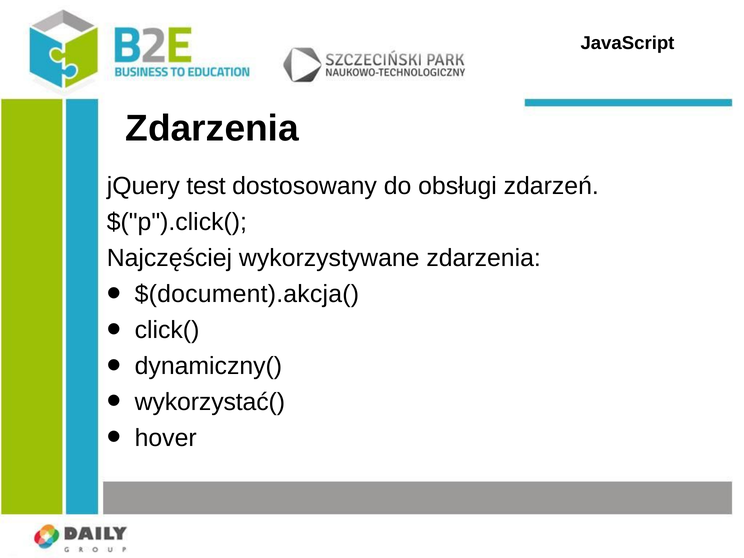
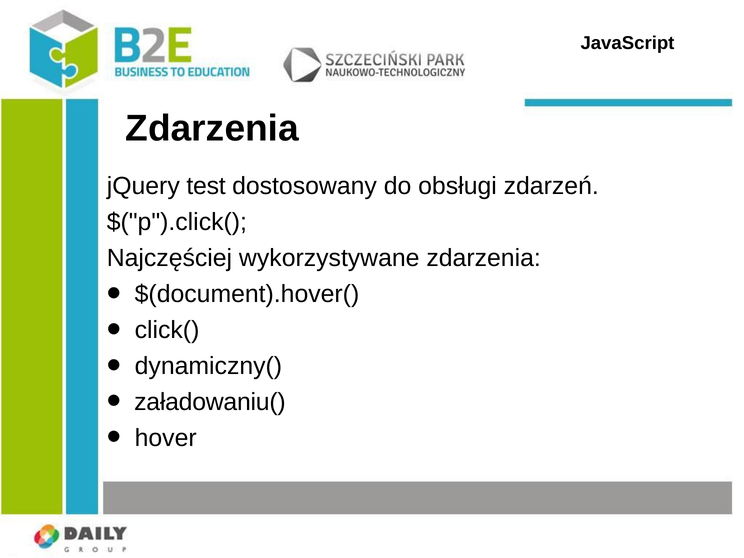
$(document).akcja(: $(document).akcja( -> $(document).hover( (247, 294)
wykorzystać(: wykorzystać( -> załadowaniu( (210, 402)
